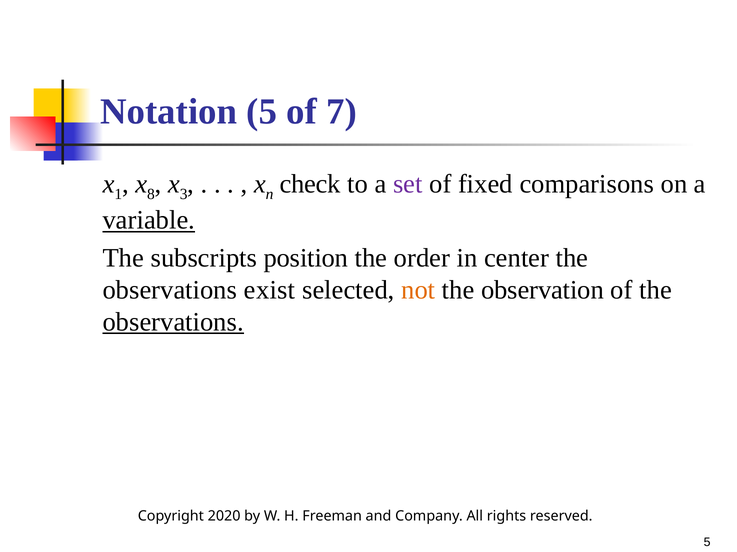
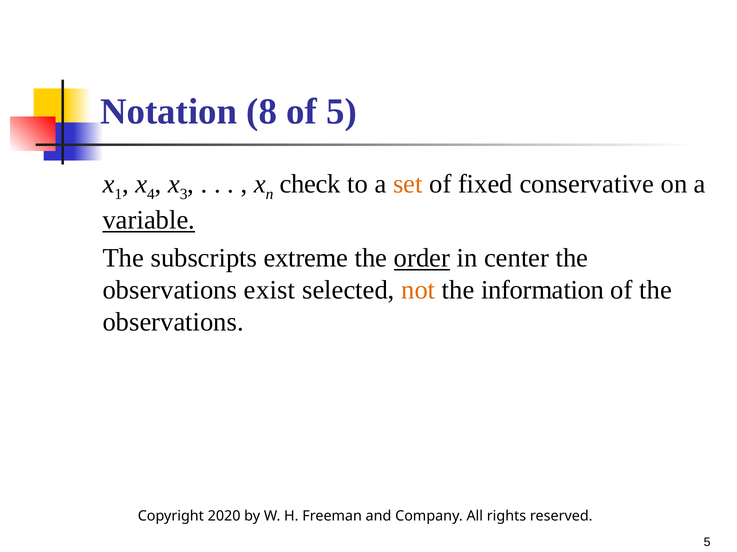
Notation 5: 5 -> 8 (262, 112)
of 7: 7 -> 5 (342, 112)
8: 8 -> 4 (151, 194)
set colour: purple -> orange (408, 184)
comparisons: comparisons -> conservative (587, 184)
position: position -> extreme (306, 259)
order underline: none -> present (422, 259)
observation: observation -> information (543, 290)
observations underline: present -> none (173, 322)
